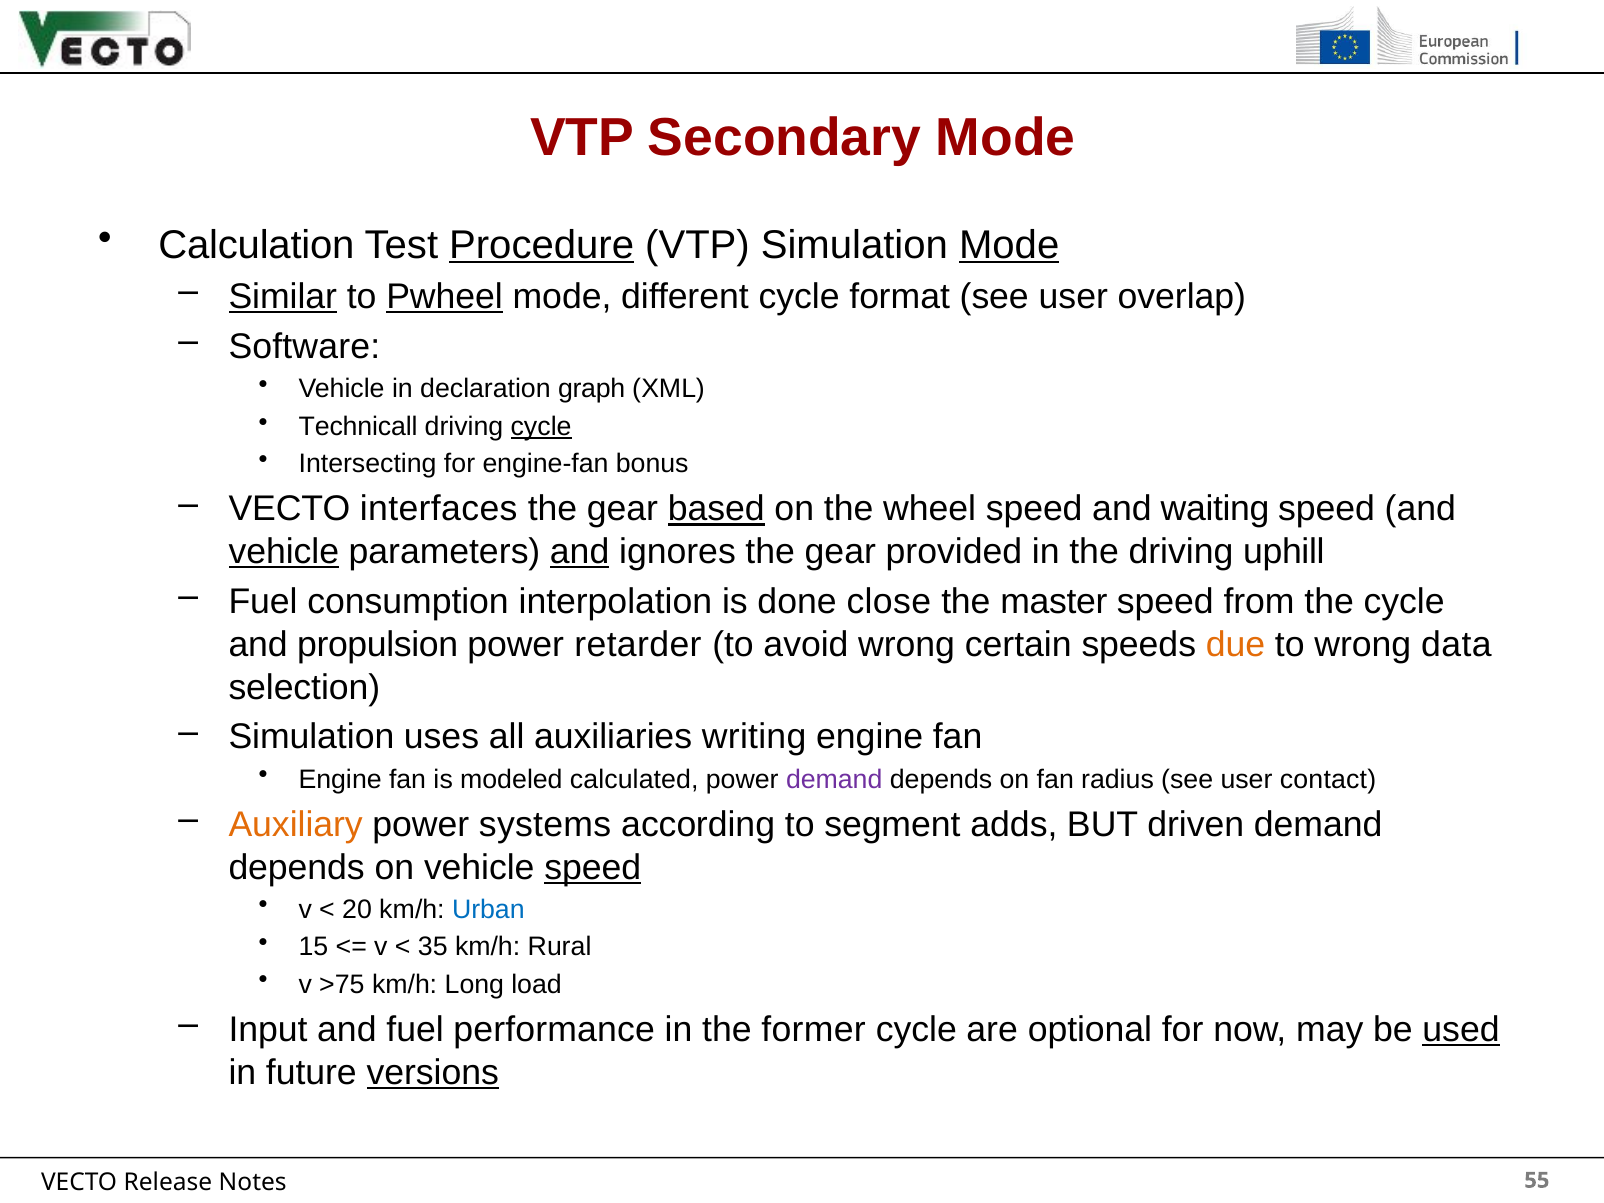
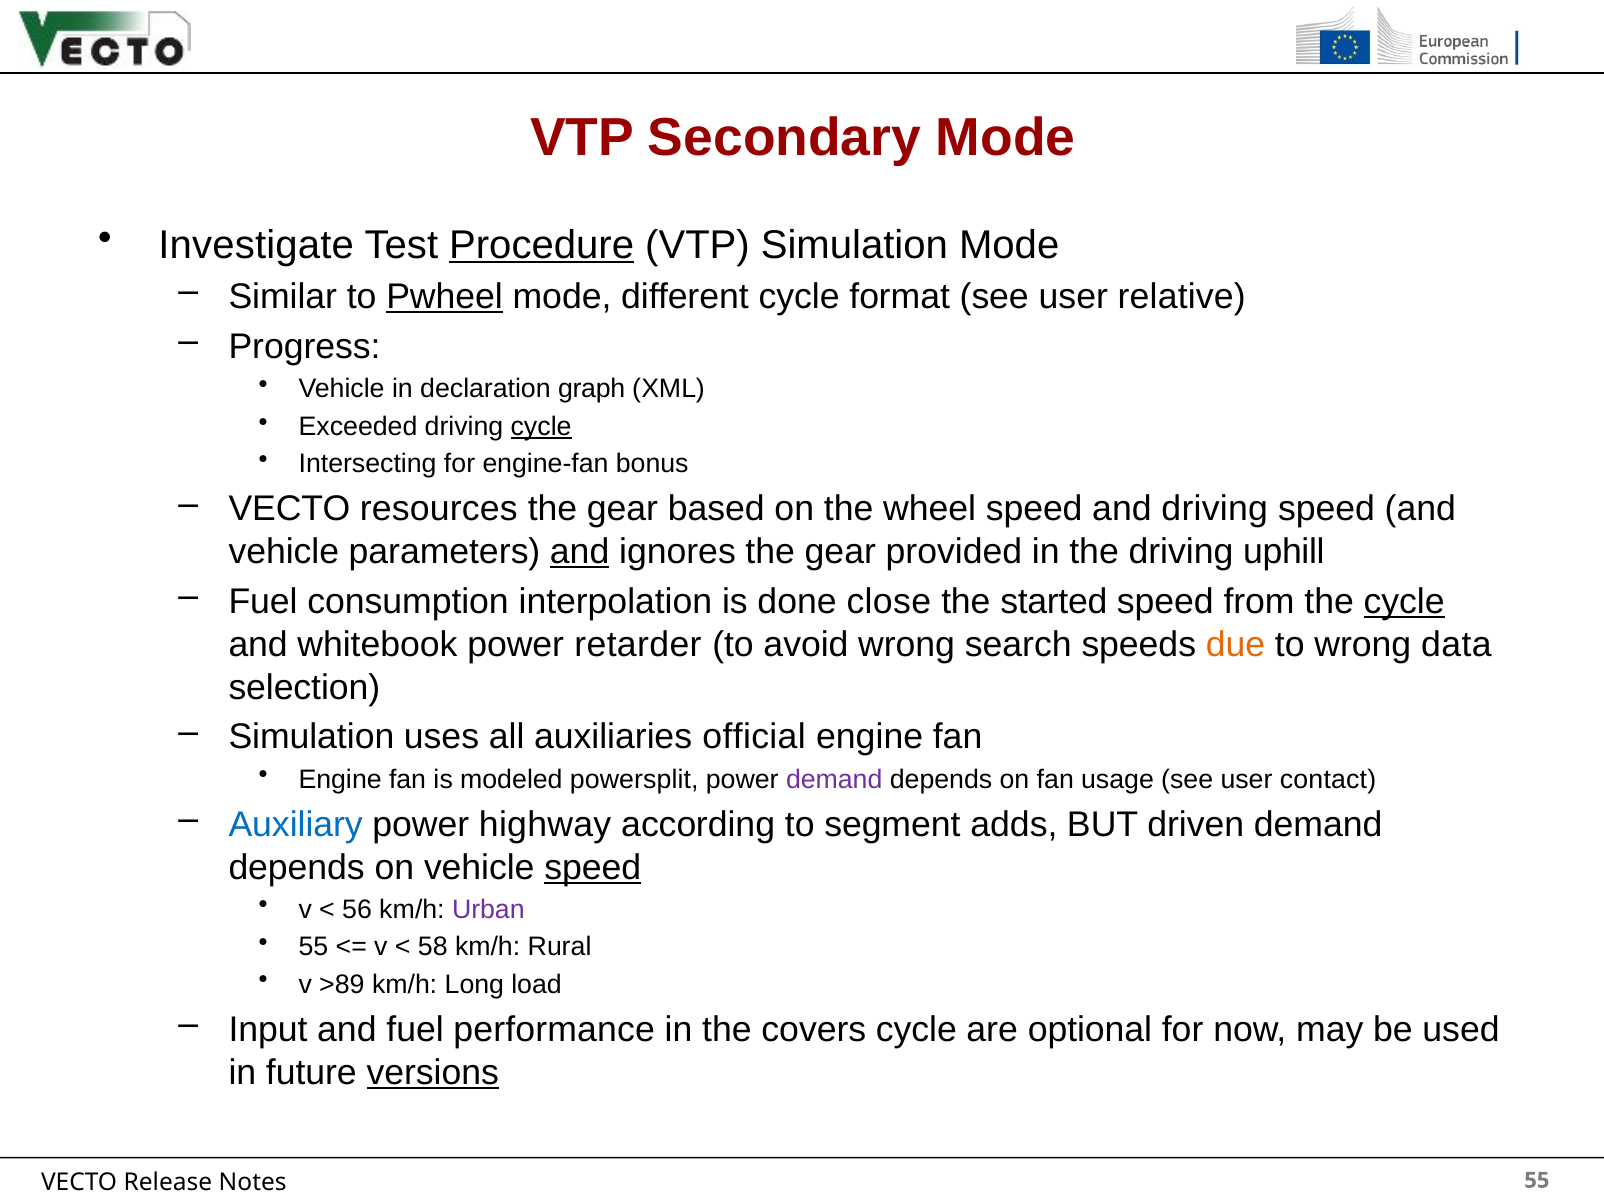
Calculation: Calculation -> Investigate (256, 245)
Mode underline: present -> none (1009, 245)
Similar underline: present -> none (283, 297)
overlap: overlap -> relative (1182, 297)
Software: Software -> Progress (304, 347)
Technicall: Technicall -> Exceeded (358, 427)
interfaces: interfaces -> resources (439, 509)
based underline: present -> none (716, 509)
and waiting: waiting -> driving (1215, 509)
vehicle underline: present -> none (284, 552)
master: master -> started (1054, 602)
cycle underline: none -> present (1404, 602)
propulsion: propulsion -> whitebook (377, 645)
certain: certain -> search (1018, 645)
writing: writing -> official (754, 737)
calculated: calculated -> powersplit (634, 779)
radius: radius -> usage (1118, 779)
Auxiliary colour: orange -> blue (296, 825)
systems: systems -> highway (545, 825)
20: 20 -> 56 (357, 909)
Urban colour: blue -> purple (488, 909)
15: 15 -> 55 (314, 947)
35: 35 -> 58 (433, 947)
>75: >75 -> >89 (342, 984)
former: former -> covers (814, 1030)
used underline: present -> none (1461, 1030)
